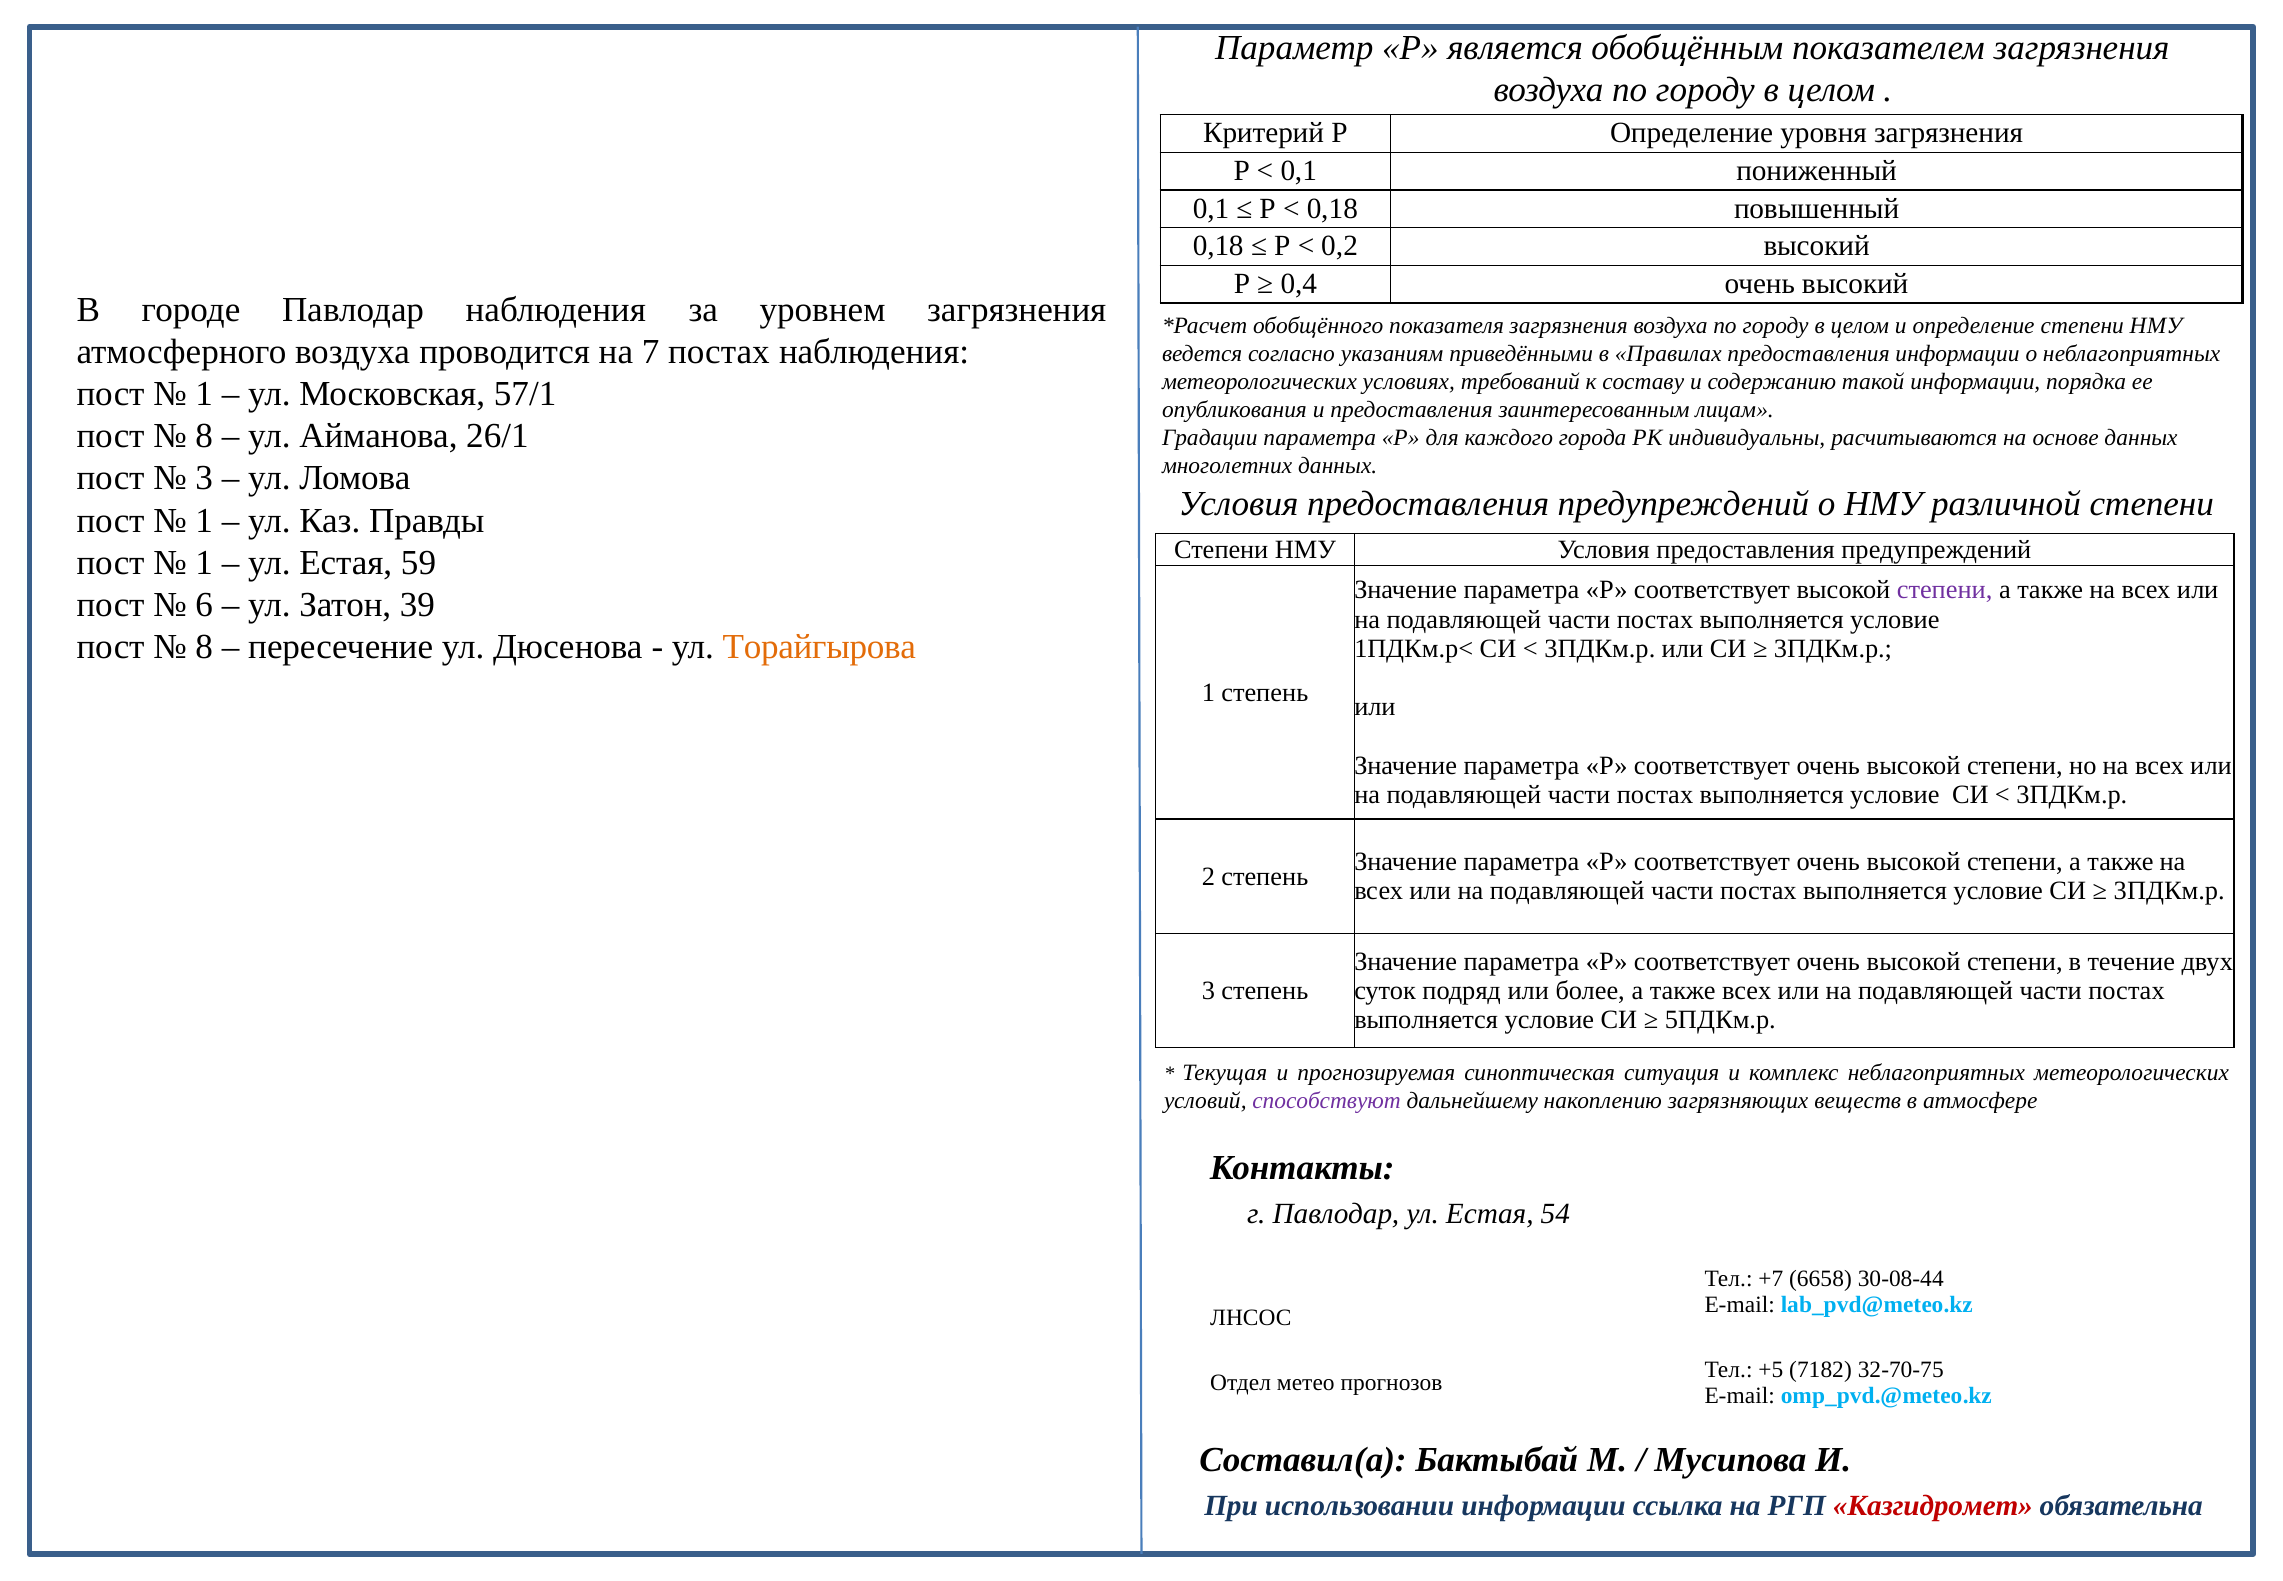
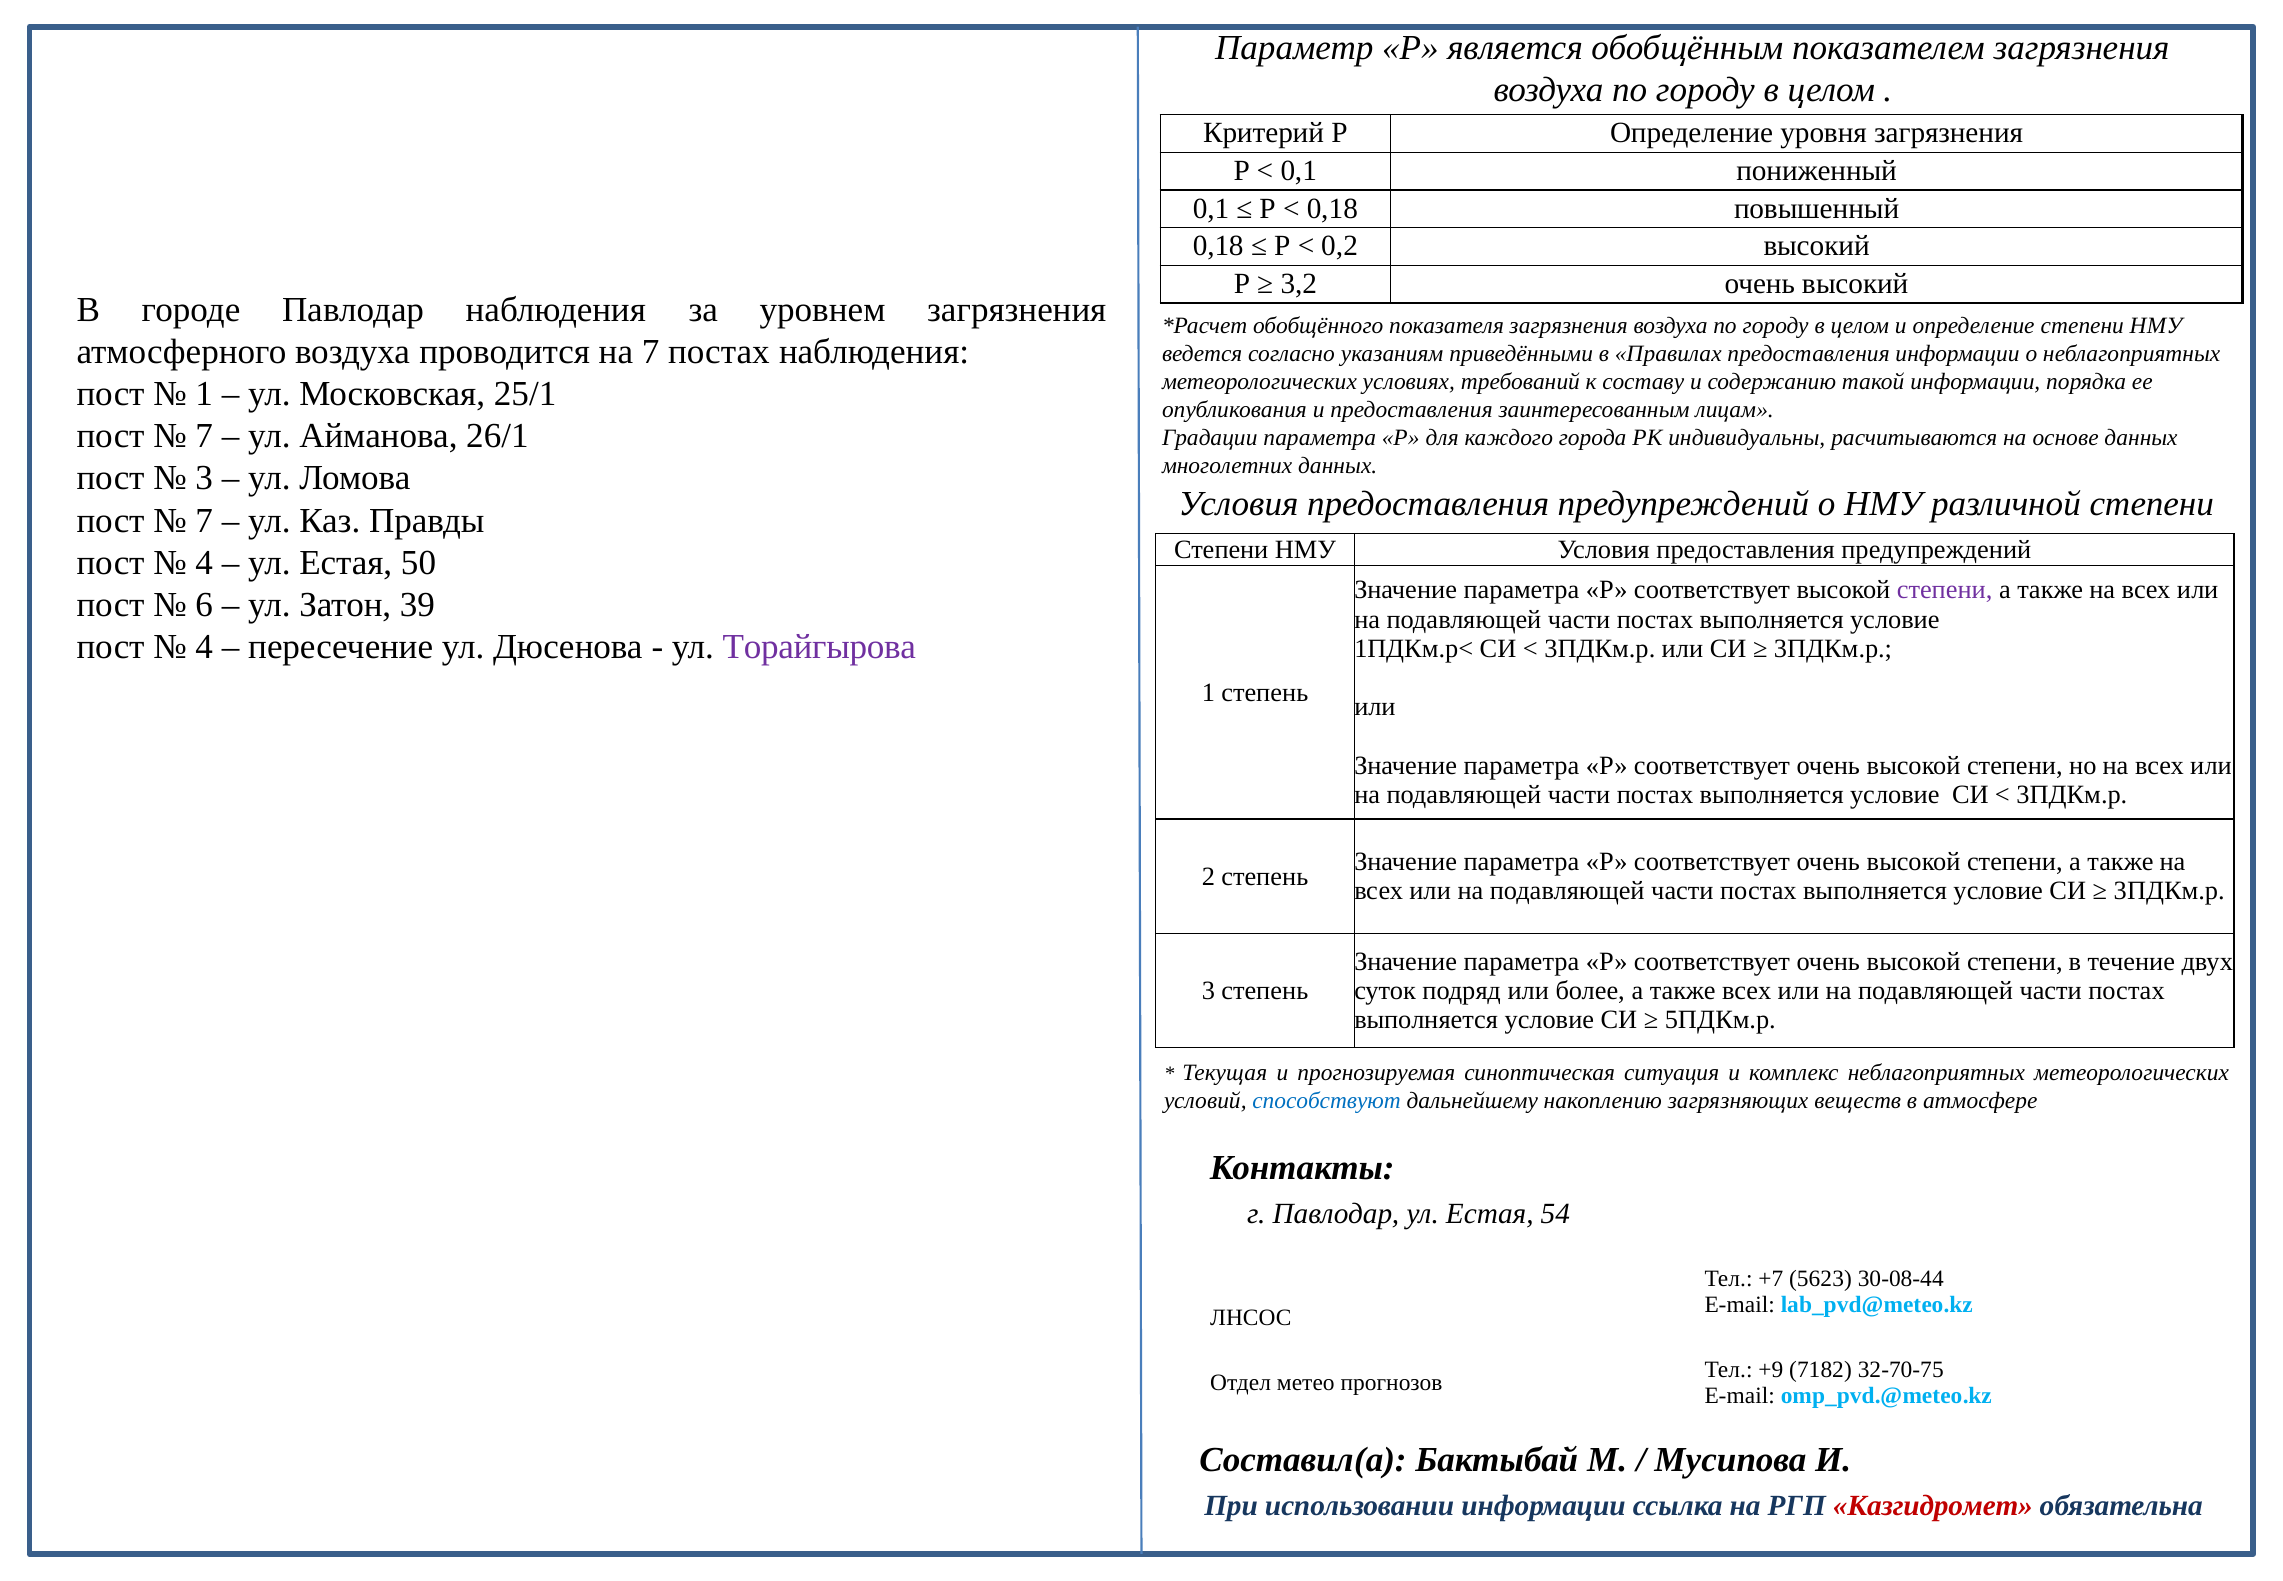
0,4: 0,4 -> 3,2 (1299, 284)
57/1: 57/1 -> 25/1 (525, 394)
8: 8 -> 7 (204, 436)
1: 1 -> 7 (204, 520)
1: 1 -> 4 (204, 562)
59: 59 -> 50 (419, 562)
8: 8 -> 4 (204, 647)
Торайгырова colour: orange -> purple (819, 647)
способствуют colour: purple -> blue (1327, 1101)
6658: 6658 -> 5623 (1820, 1278)
+5: +5 -> +9 (1771, 1369)
